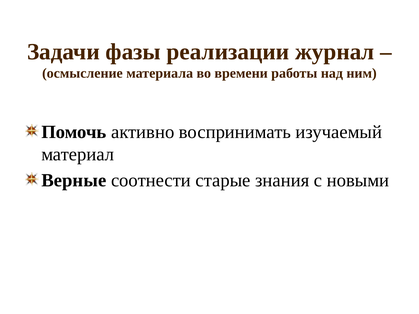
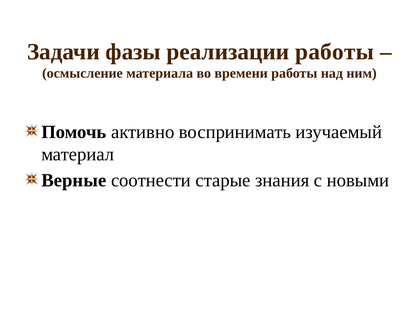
реализации журнал: журнал -> работы (335, 52)
